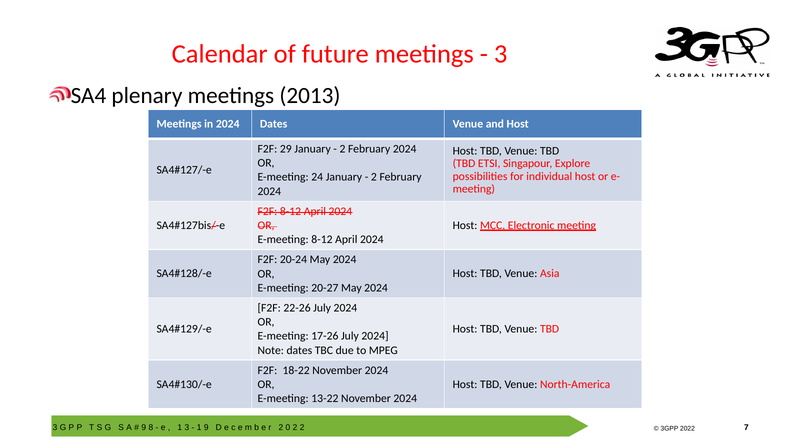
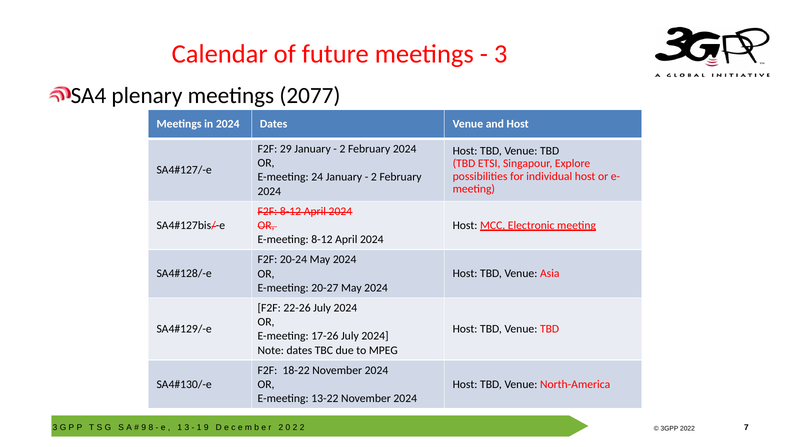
2013: 2013 -> 2077 (310, 96)
